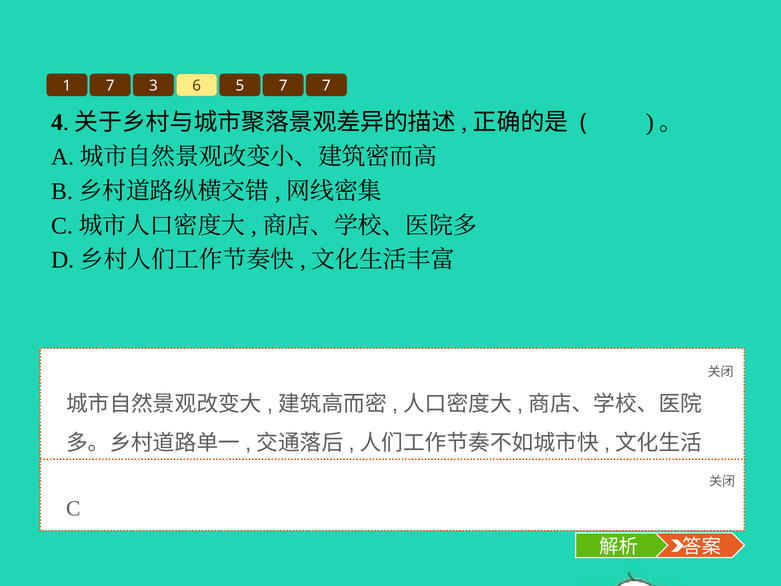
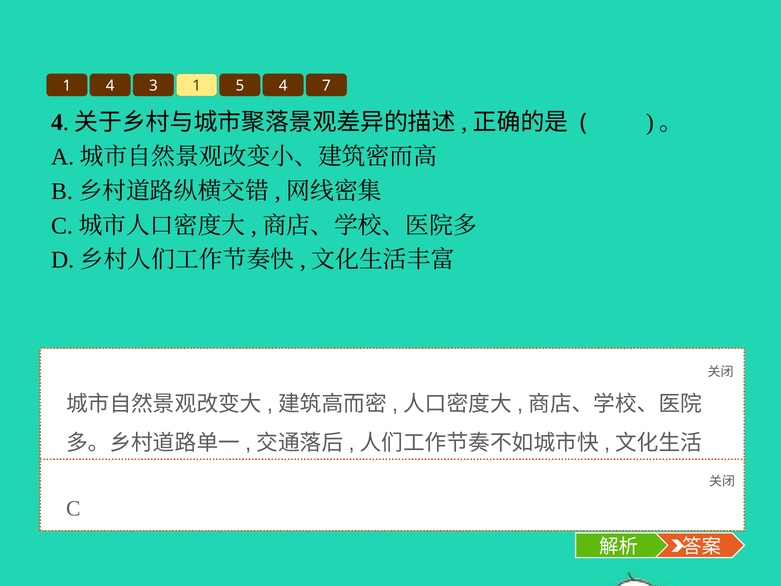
1 7: 7 -> 4 (110, 86)
3 6: 6 -> 1 (197, 86)
5 7: 7 -> 4 (283, 86)
